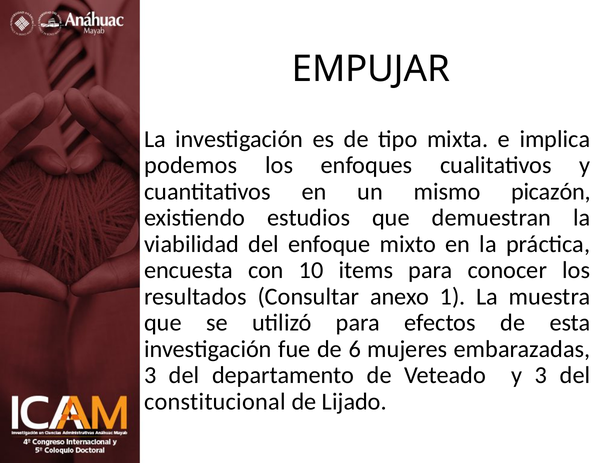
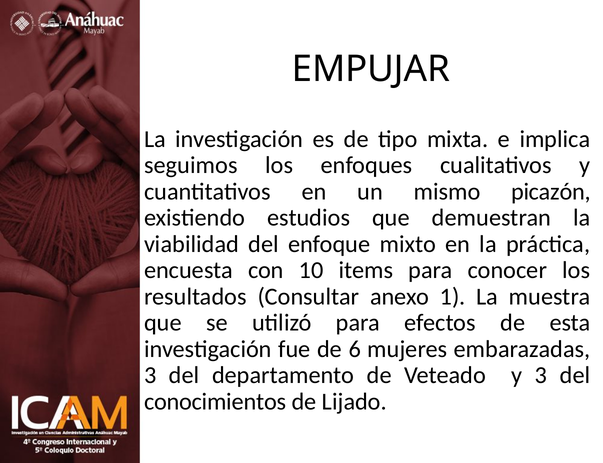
podemos: podemos -> seguimos (191, 165)
constitucional: constitucional -> conocimientos (215, 402)
